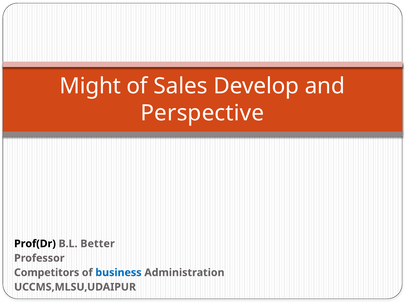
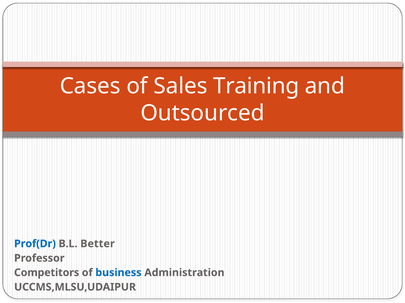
Might: Might -> Cases (90, 86)
Develop: Develop -> Training (256, 86)
Perspective: Perspective -> Outsourced (202, 113)
Prof(Dr colour: black -> blue (35, 244)
